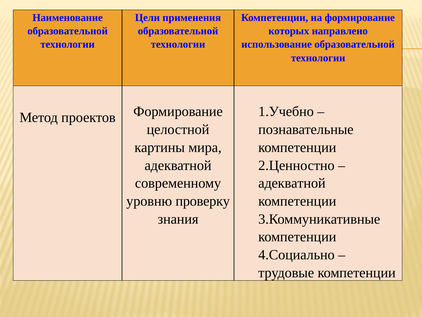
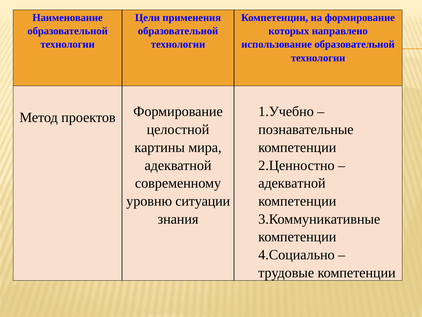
проверку: проверку -> ситуации (203, 201)
